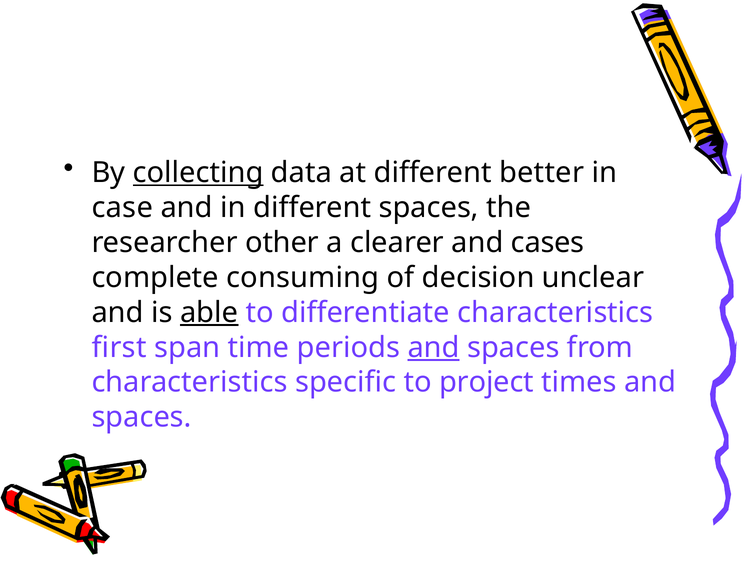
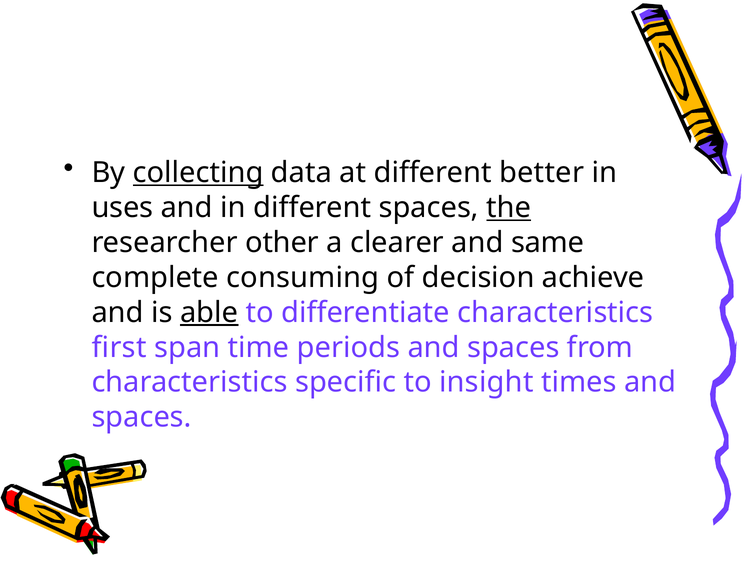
case: case -> uses (122, 208)
the underline: none -> present (509, 208)
cases: cases -> same (548, 243)
unclear: unclear -> achieve (593, 278)
and underline: present -> none (434, 347)
project: project -> insight (486, 382)
